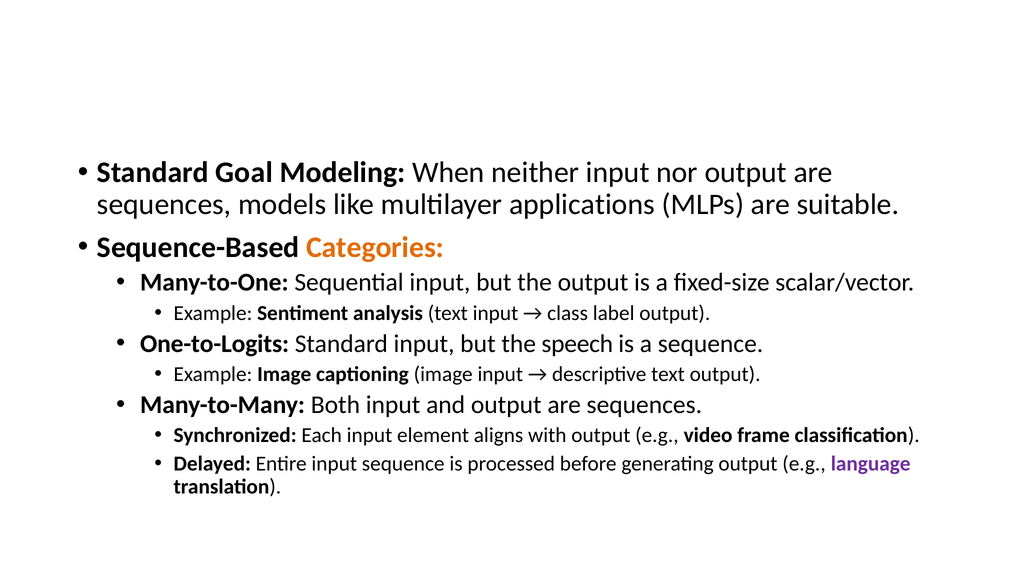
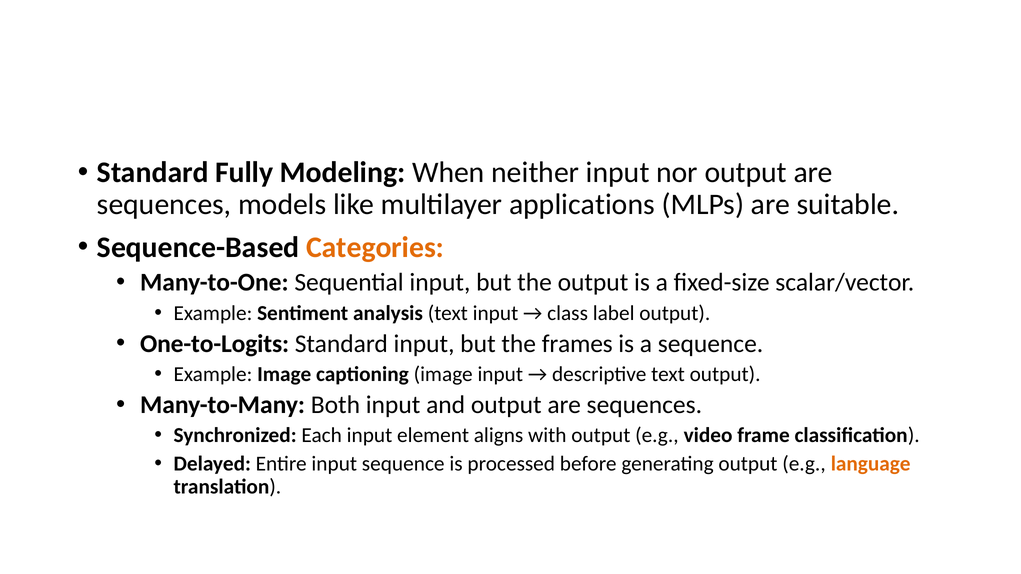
Goal: Goal -> Fully (244, 173)
speech: speech -> frames (577, 344)
language colour: purple -> orange (871, 464)
